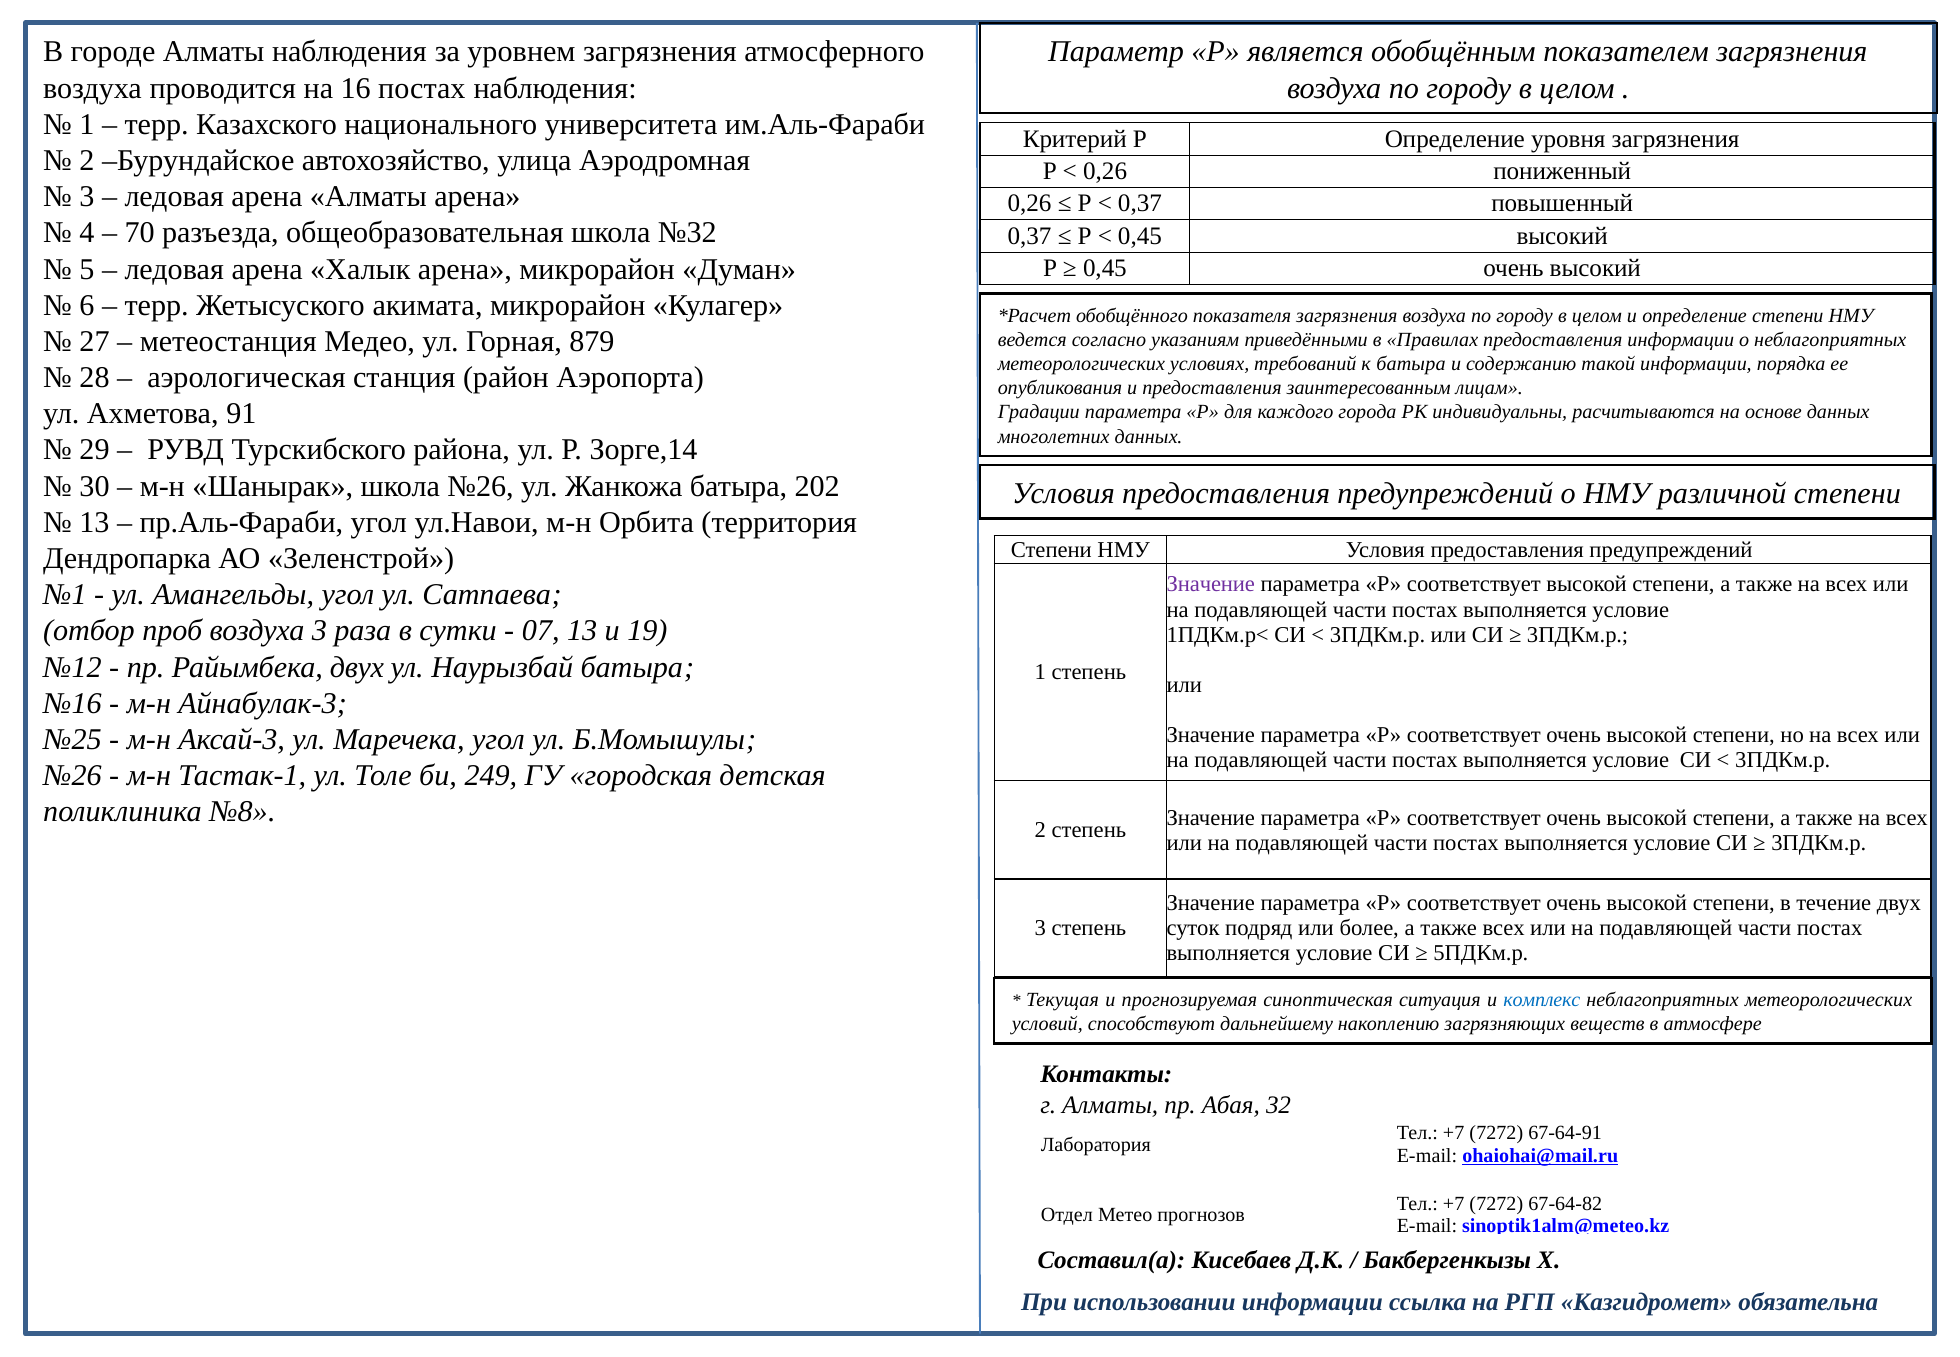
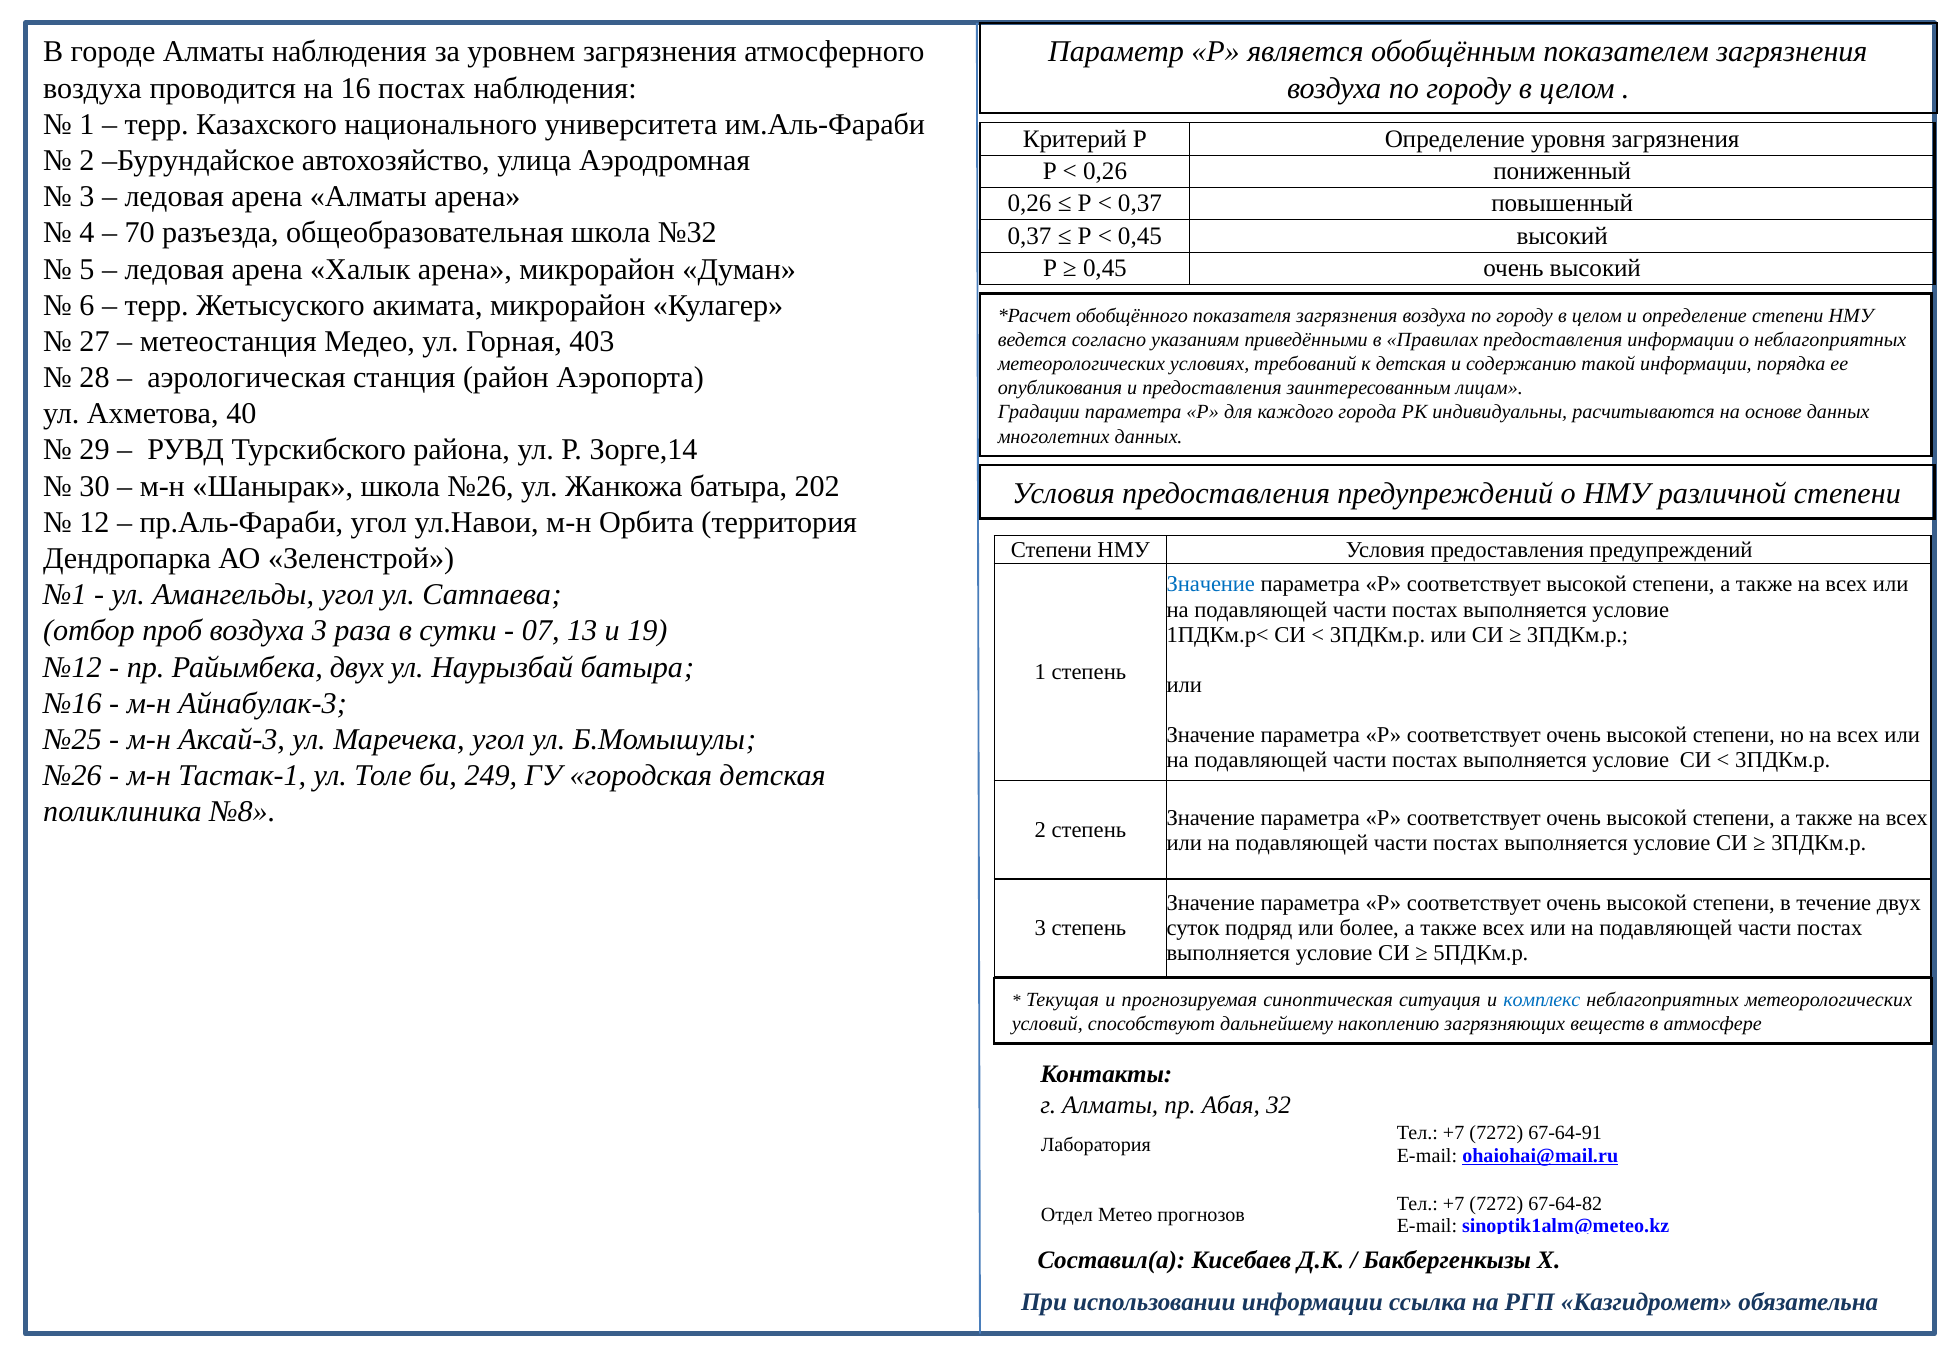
879: 879 -> 403 (592, 341)
к батыра: батыра -> детская (1411, 364)
91: 91 -> 40 (241, 414)
13: 13 -> 12 (94, 522)
Значение colour: purple -> blue (1211, 584)
